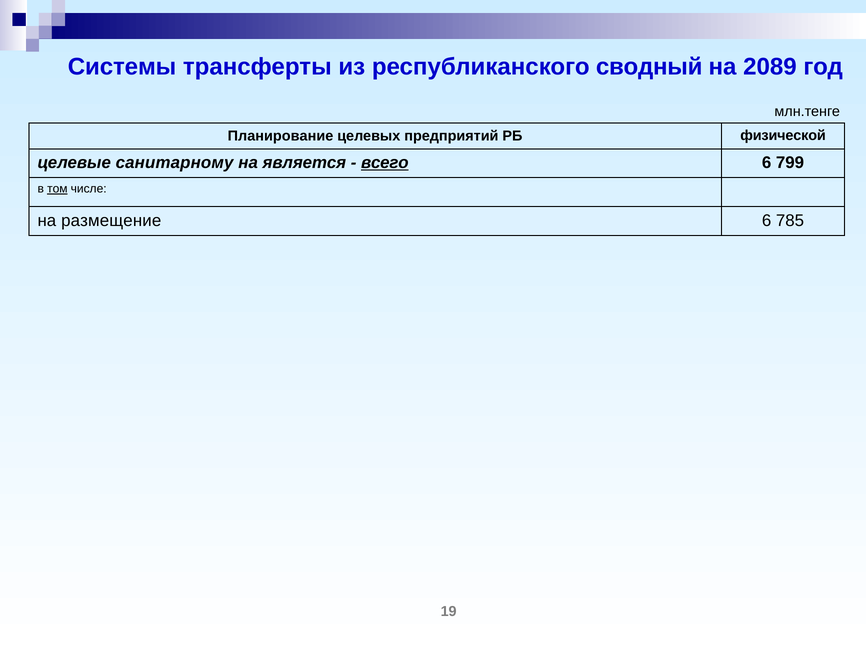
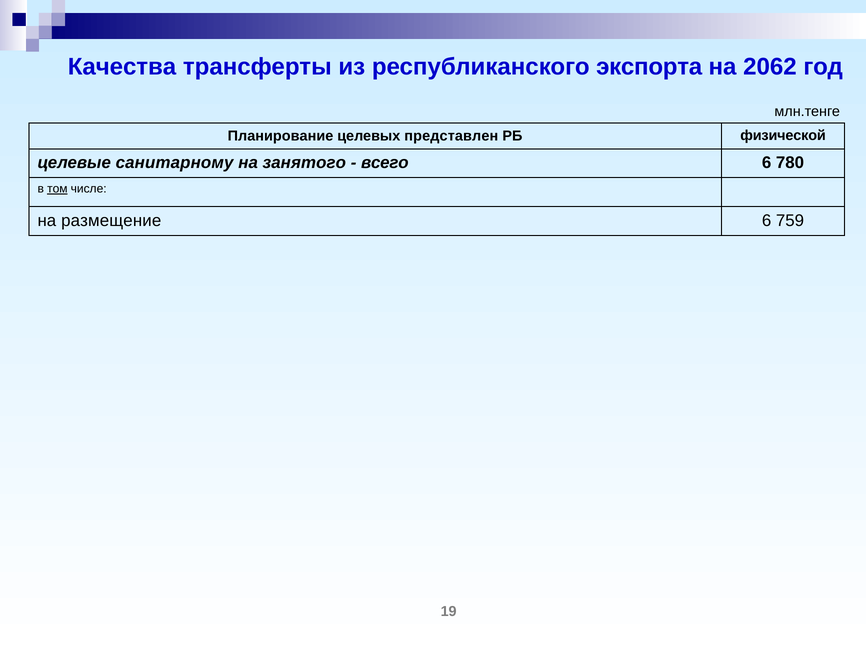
Системы: Системы -> Качества (122, 67)
сводный: сводный -> экспорта (649, 67)
2089: 2089 -> 2062 (770, 67)
предприятий: предприятий -> представлен (451, 136)
является: является -> занятого (304, 163)
всего underline: present -> none (385, 163)
799: 799 -> 780 (790, 163)
785: 785 -> 759 (790, 220)
